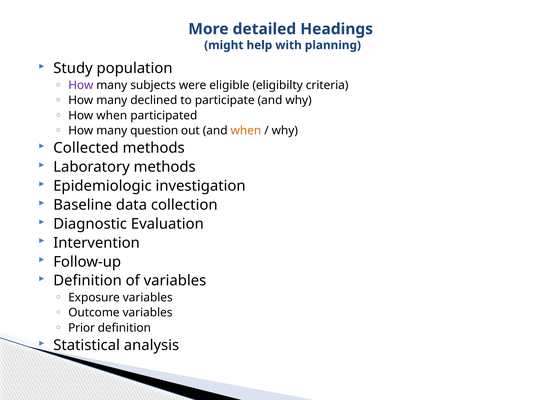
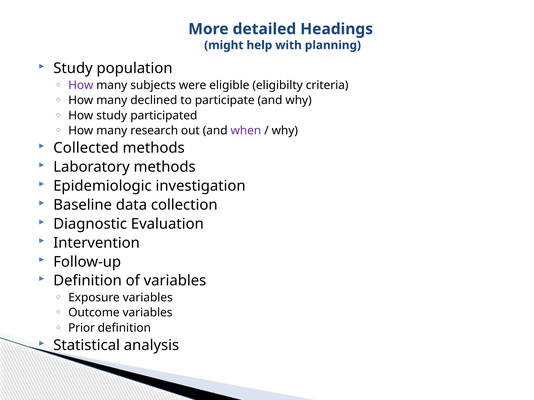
How when: when -> study (112, 116)
question: question -> research (154, 131)
when colour: orange -> purple (246, 131)
